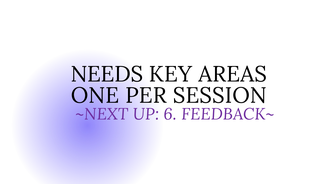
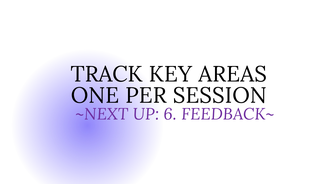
NEEDS: NEEDS -> TRACK (107, 74)
